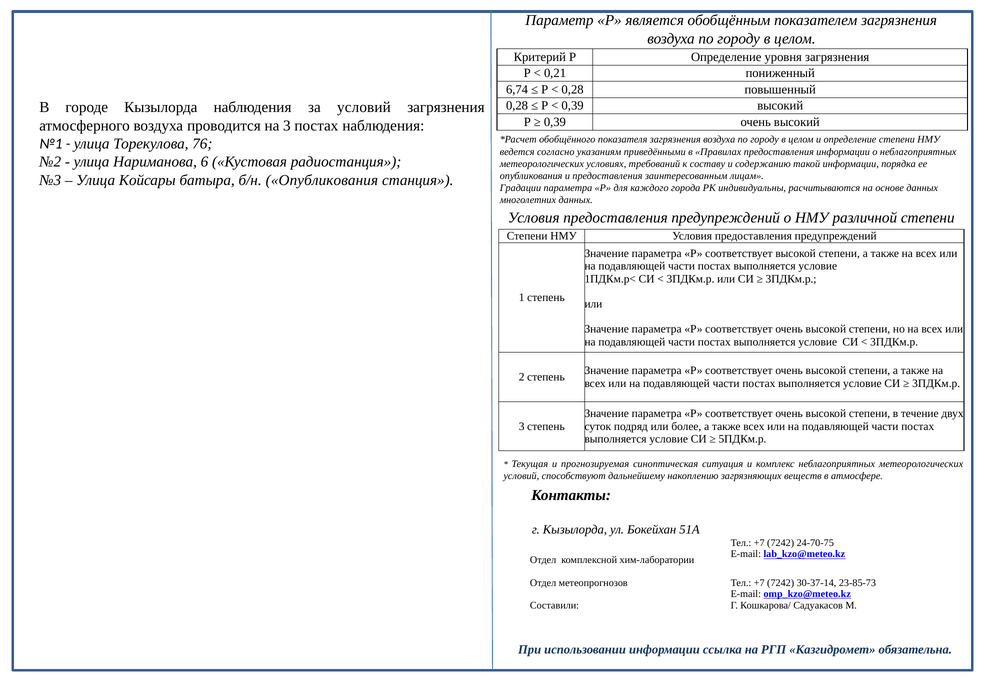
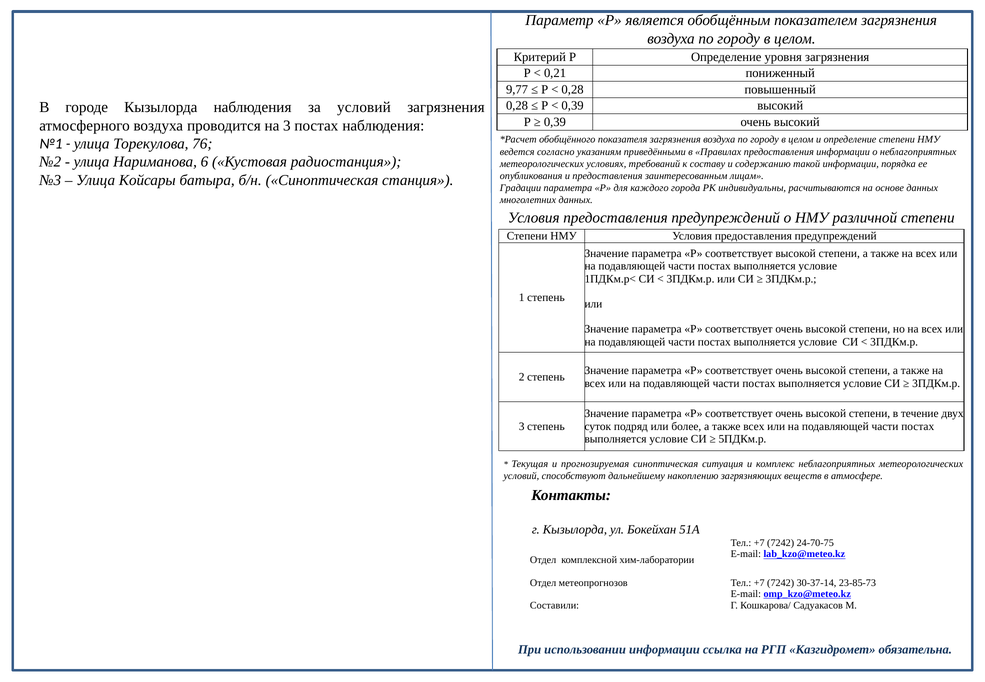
6,74: 6,74 -> 9,77 (517, 89)
б/н Опубликования: Опубликования -> Синоптическая (322, 180)
